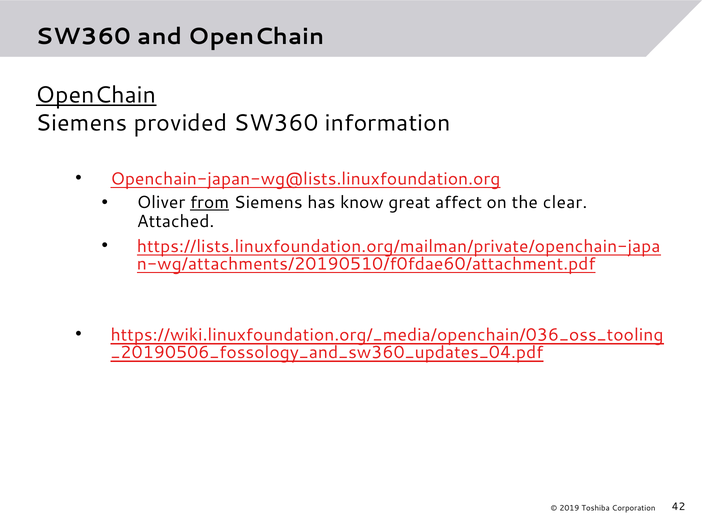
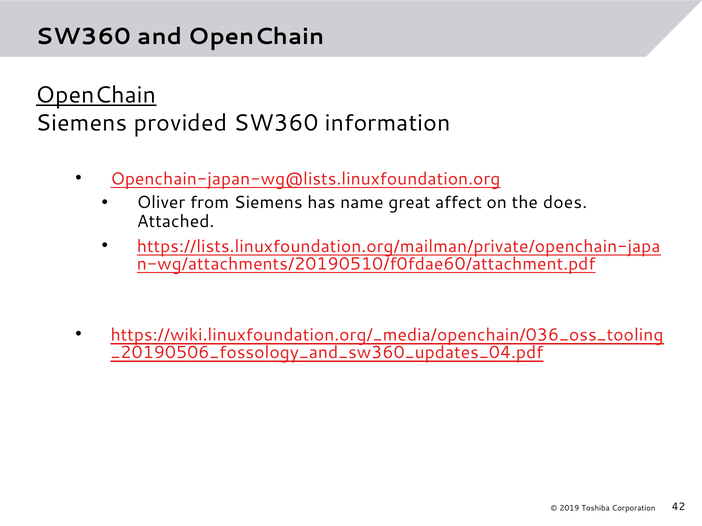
from underline: present -> none (210, 203)
know: know -> name (362, 203)
clear: clear -> does (565, 203)
